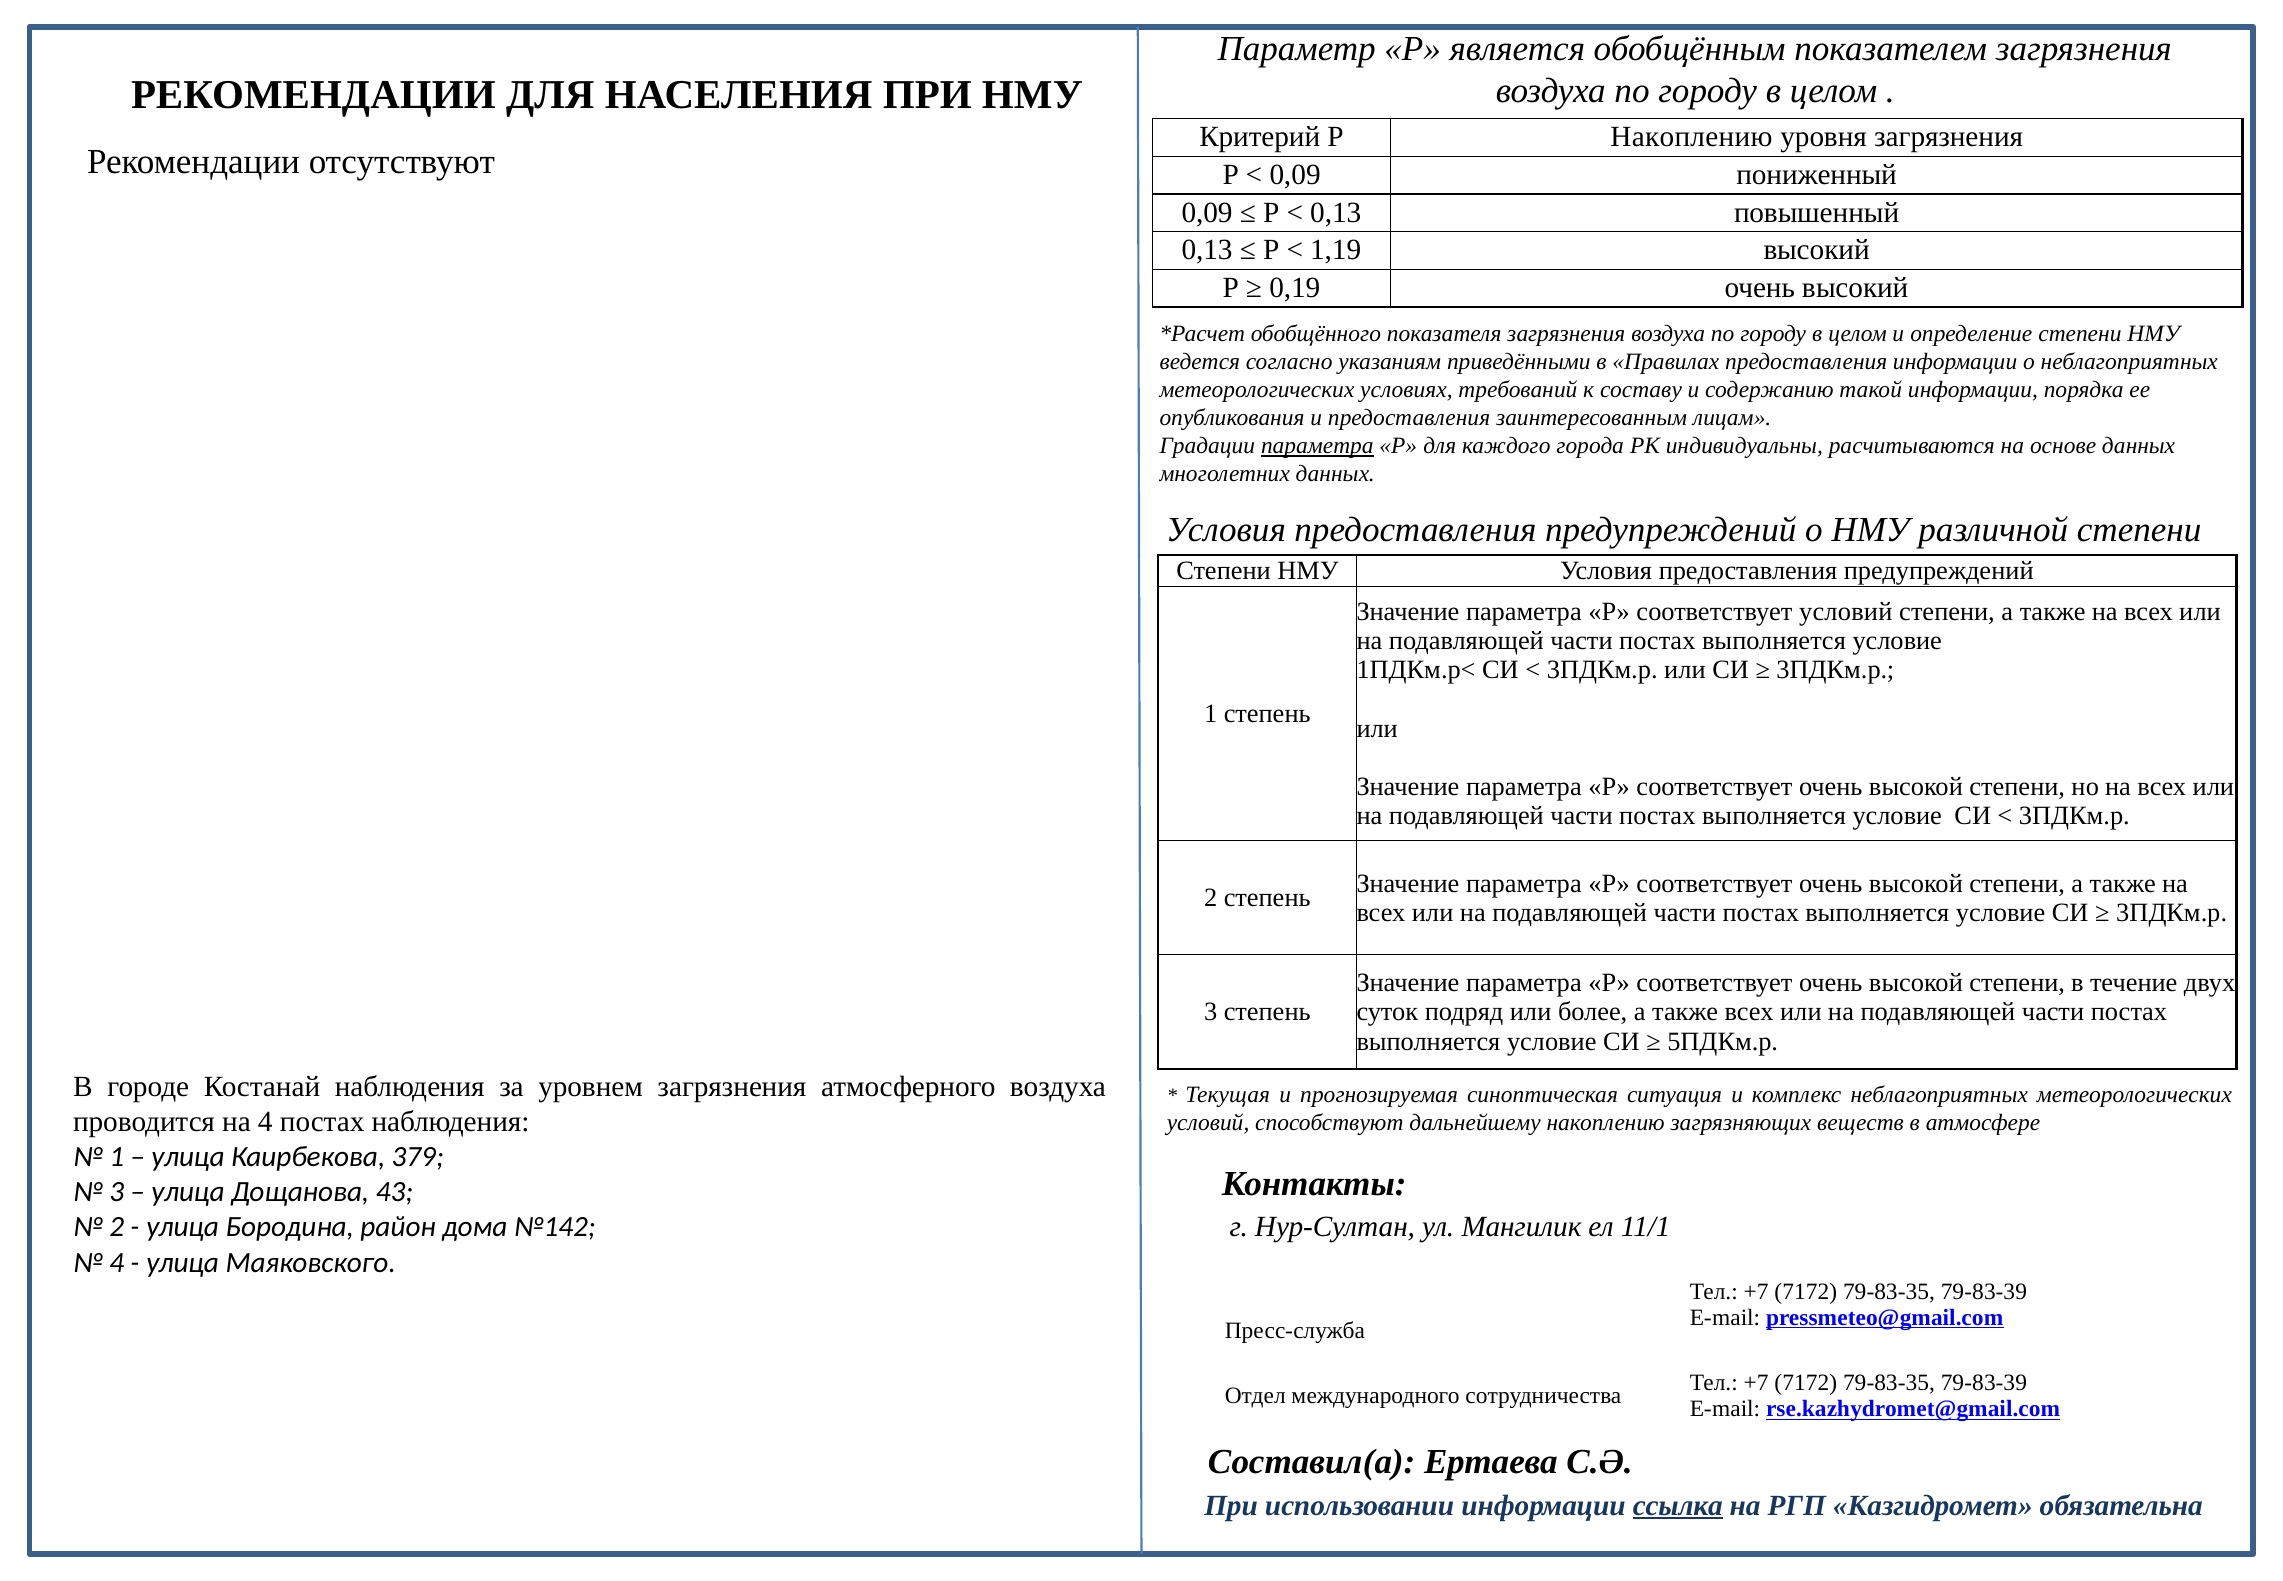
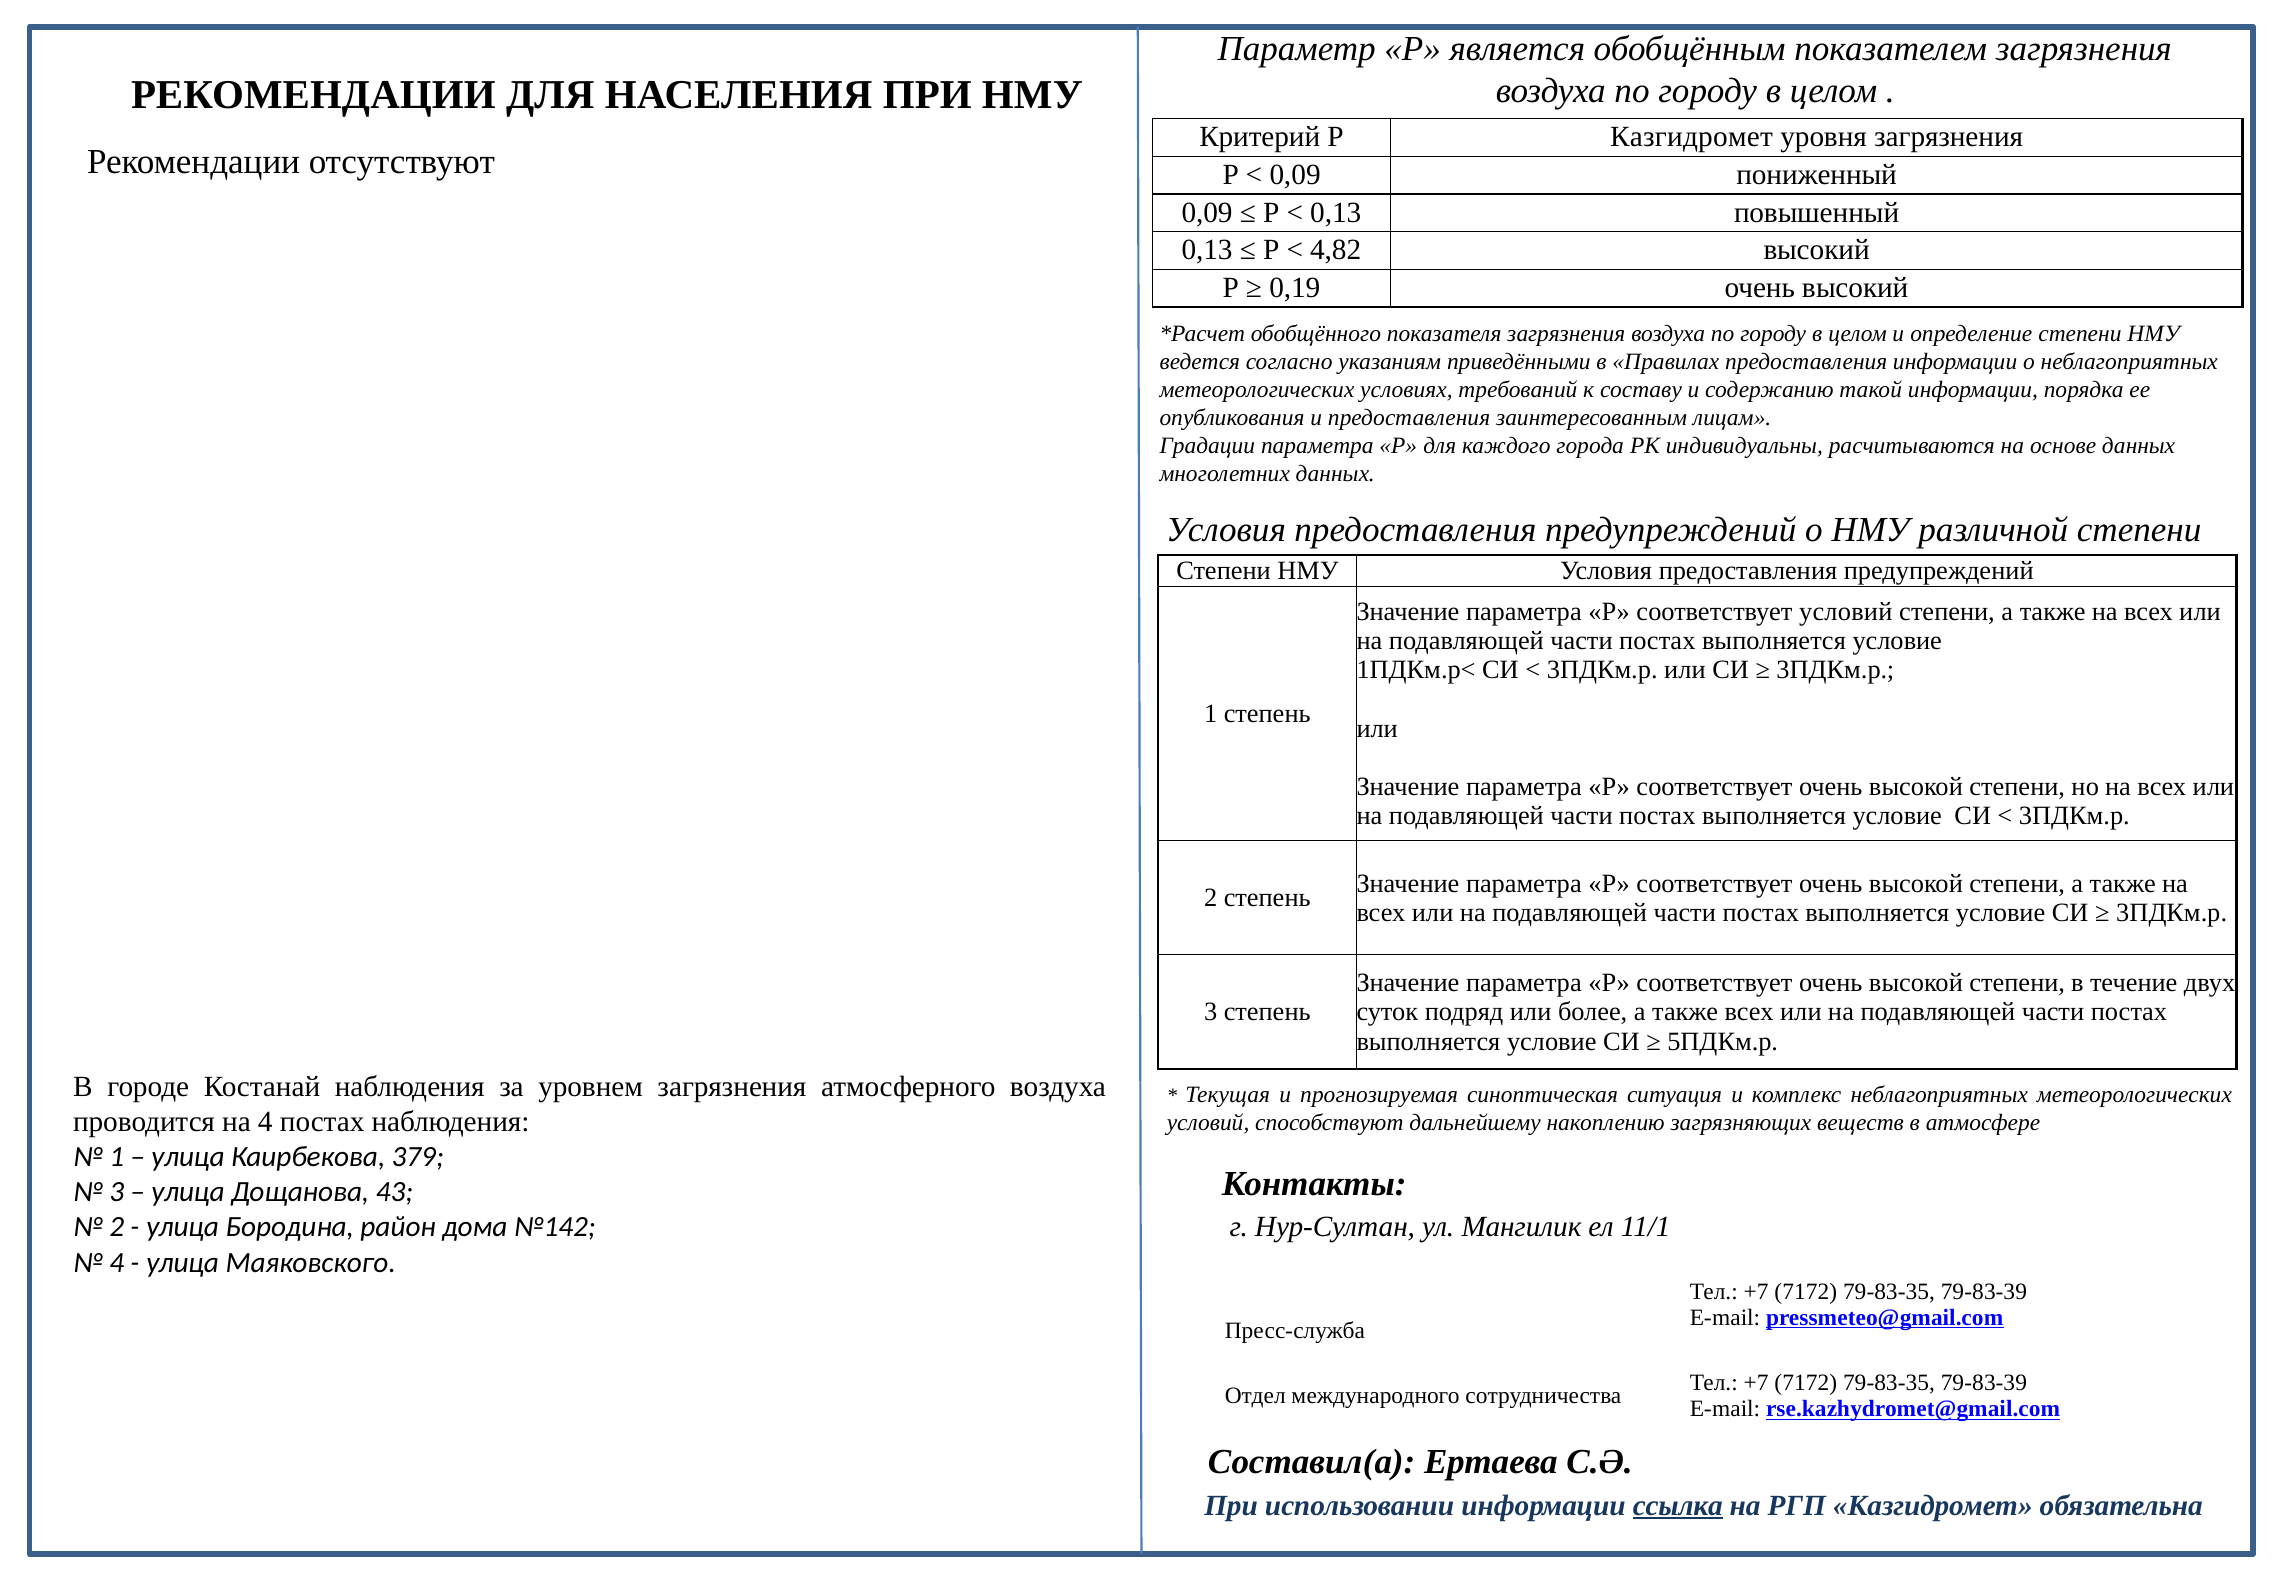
Р Накоплению: Накоплению -> Казгидромет (1691, 137)
1,19: 1,19 -> 4,82 (1336, 250)
параметра underline: present -> none (1317, 446)
